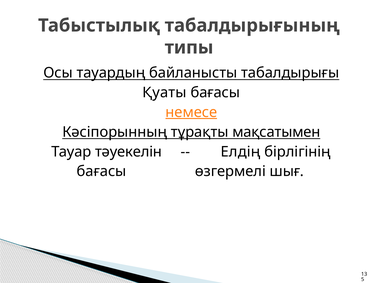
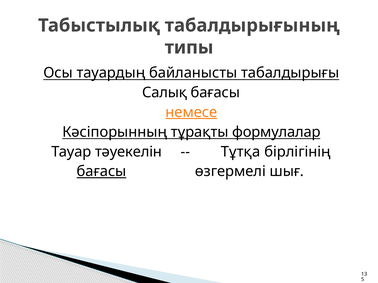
Қуаты: Қуаты -> Салық (165, 93)
мақсатымен: мақсатымен -> формулалар (276, 132)
Елдің: Елдің -> Тұтқа (241, 152)
бағасы underline: none -> present (102, 172)
